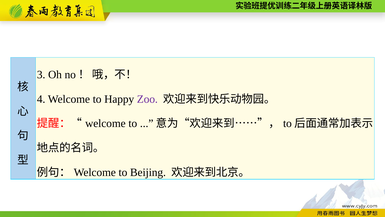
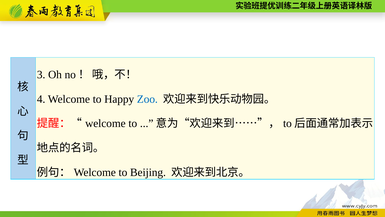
Zoo colour: purple -> blue (147, 99)
